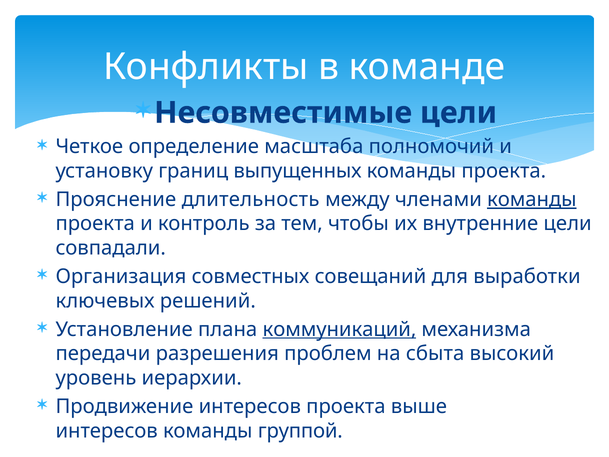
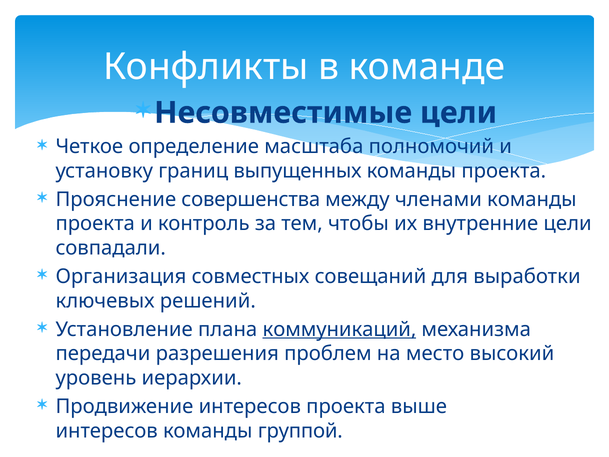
длительность: длительность -> совершенства (251, 199)
команды underline: present -> none (532, 199)
сбыта: сбыта -> место (435, 354)
